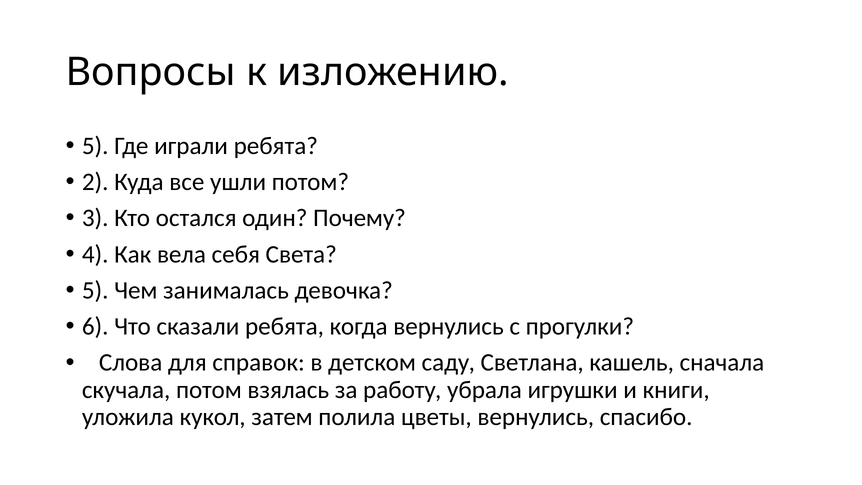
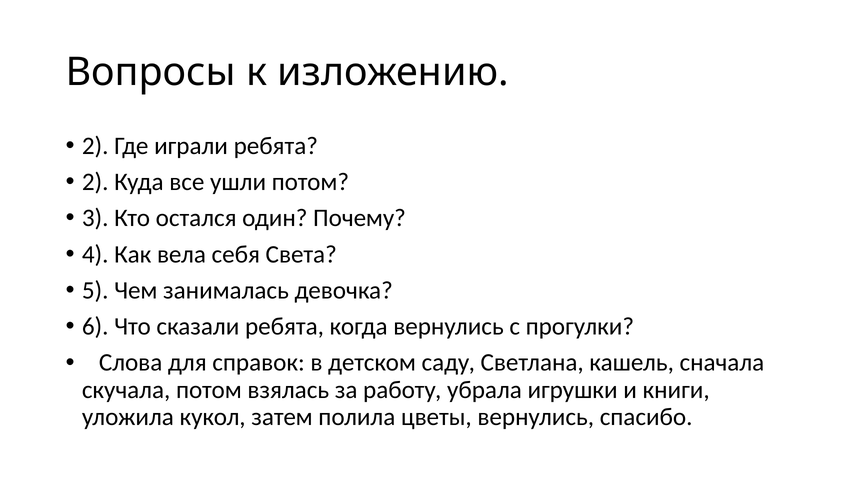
5: 5 -> 2 (95, 146)
